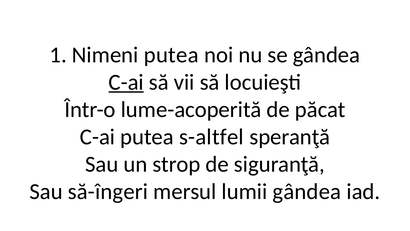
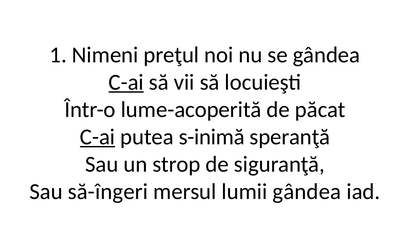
Nimeni putea: putea -> preţul (171, 55)
C-ai underline: none -> present (98, 137)
s-altfel: s-altfel -> s-inimă (212, 137)
